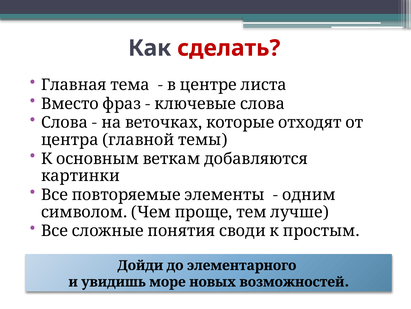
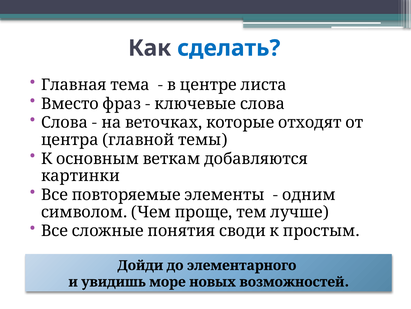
сделать colour: red -> blue (229, 48)
